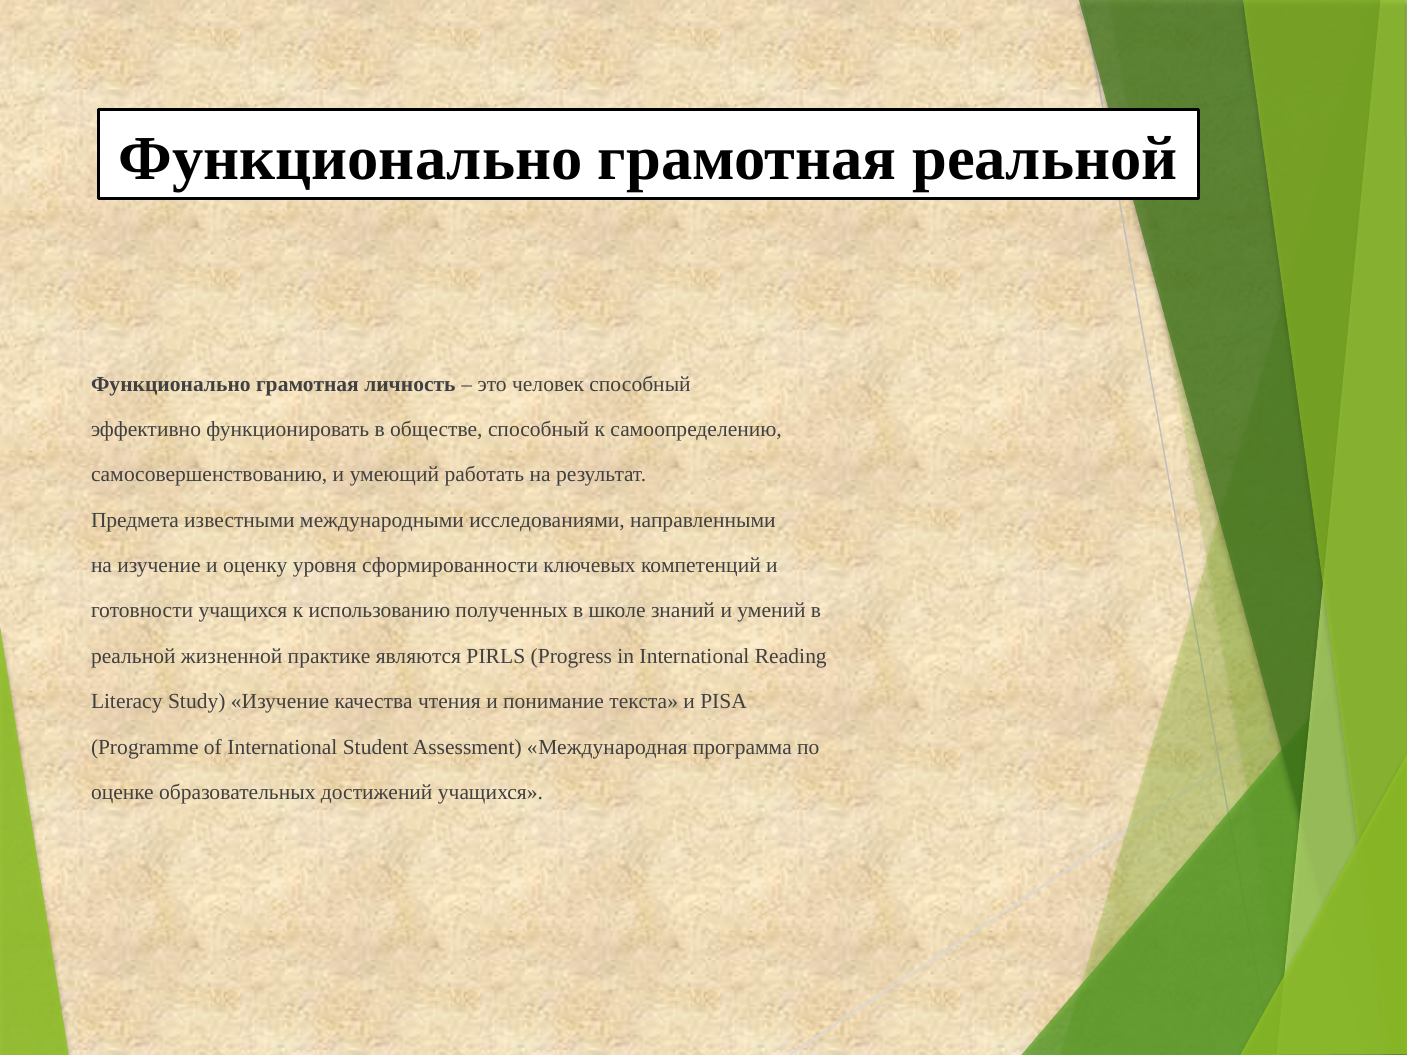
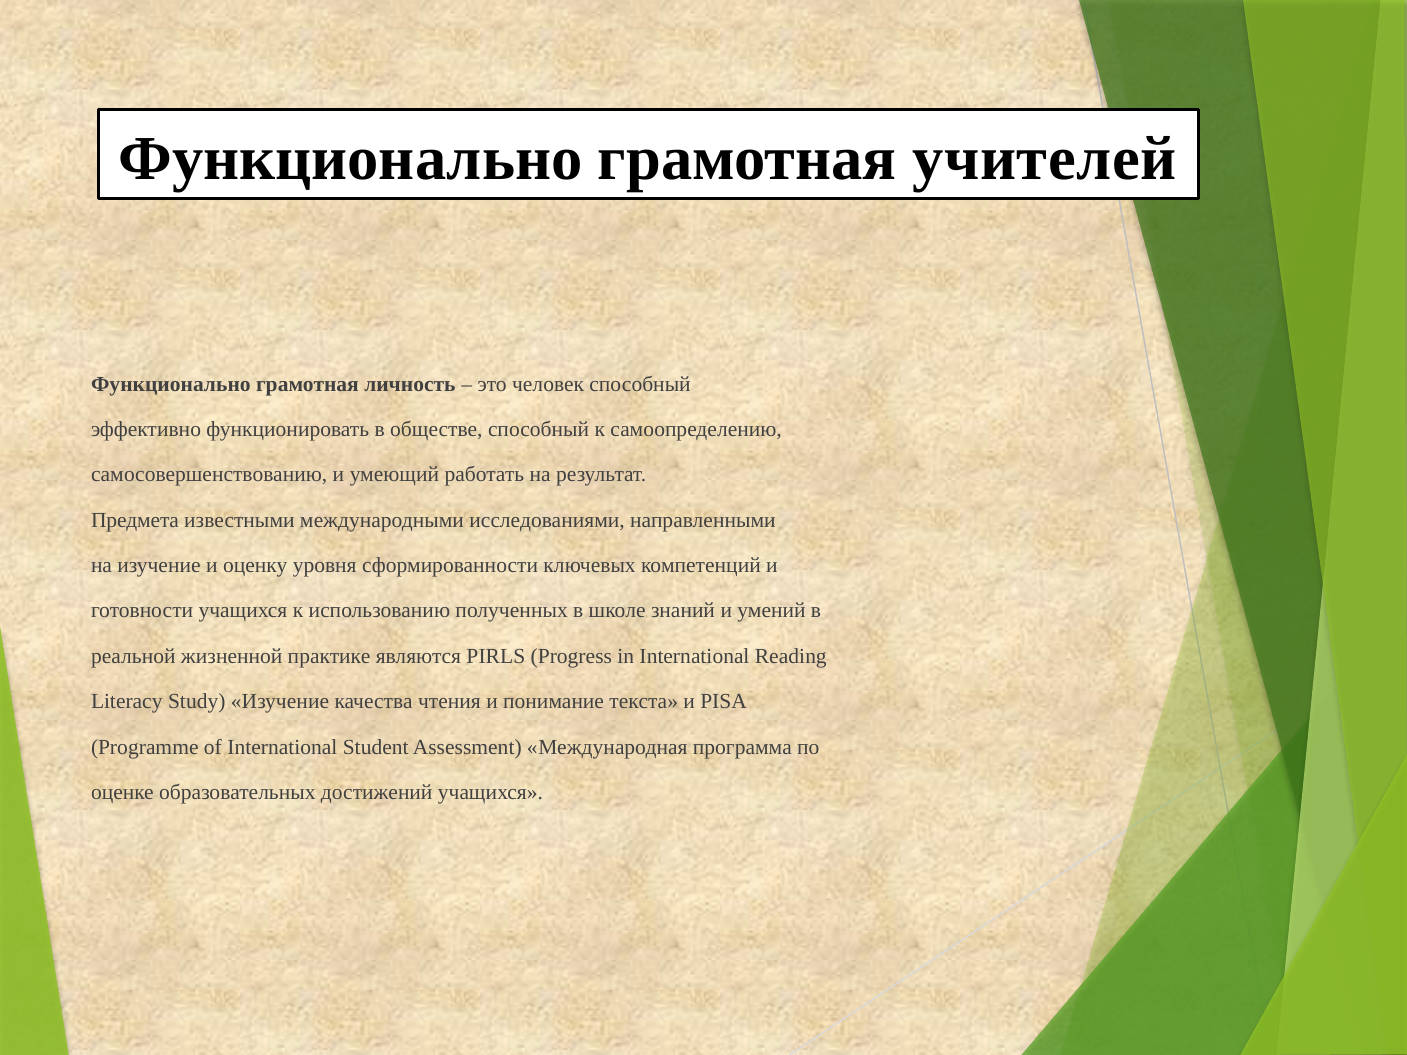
грамотная реальной: реальной -> учителей (1045, 159)
